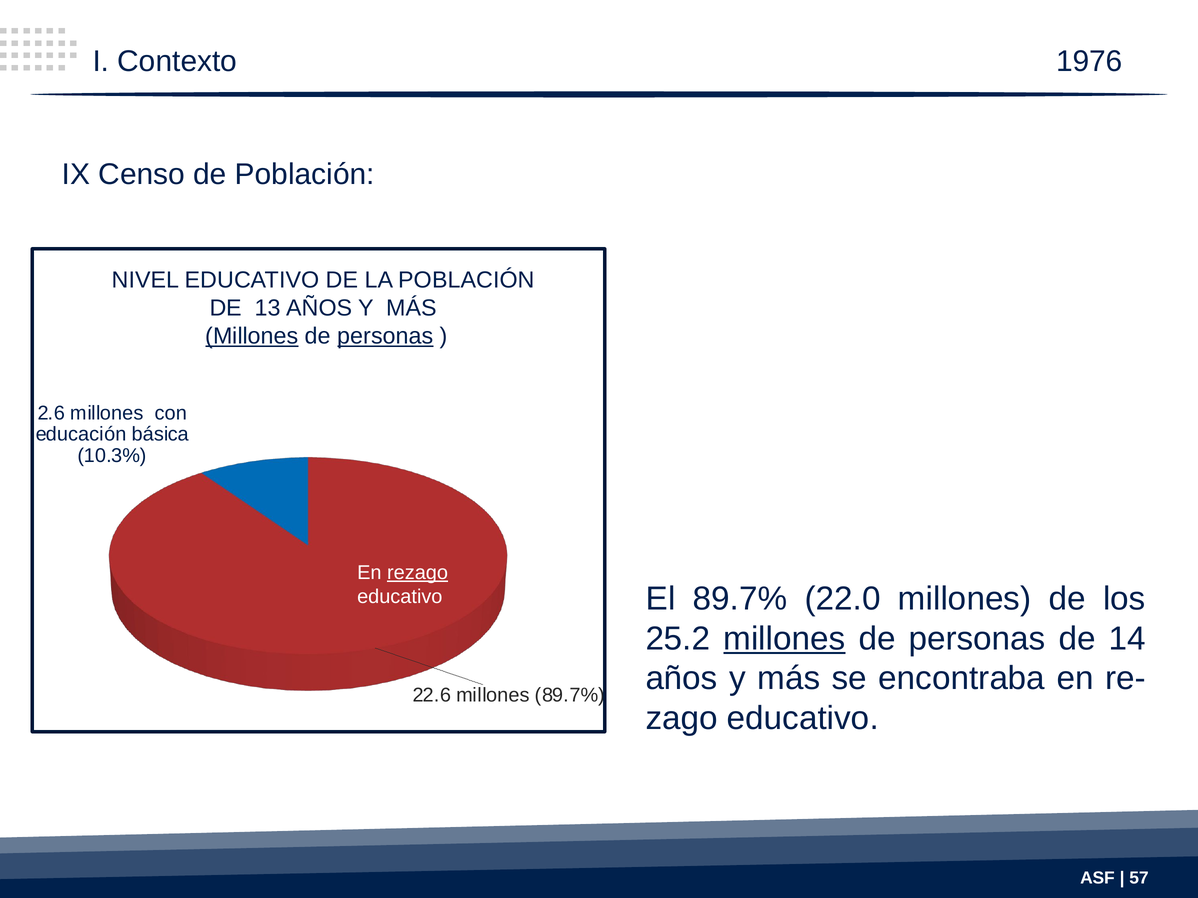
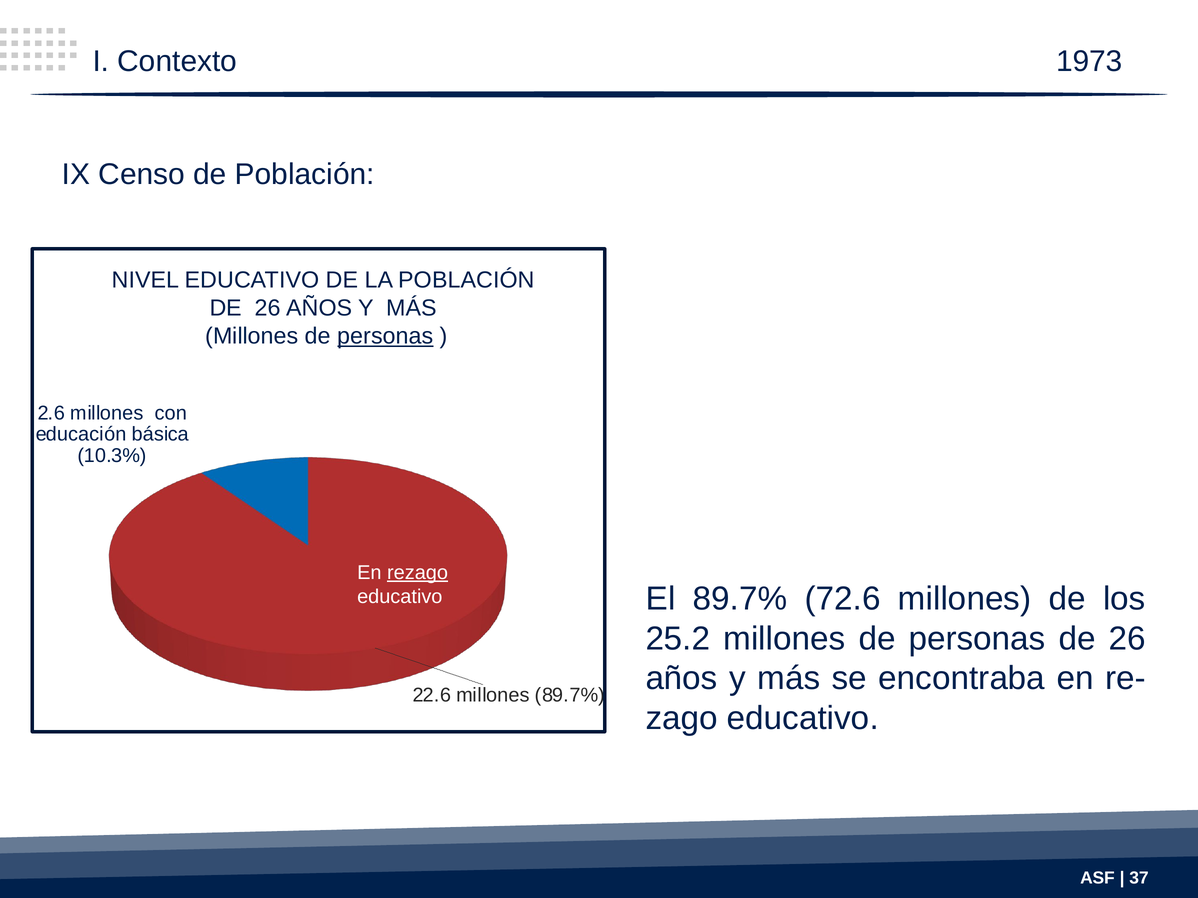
1976: 1976 -> 1973 (1089, 61)
13: 13 -> 26 (268, 308)
Millones underline: present -> none (252, 336)
22.0: 22.0 -> 72.6 (843, 599)
millones underline: present -> none (784, 639)
personas de 14: 14 -> 26 (1127, 639)
57: 57 -> 37 (1139, 879)
